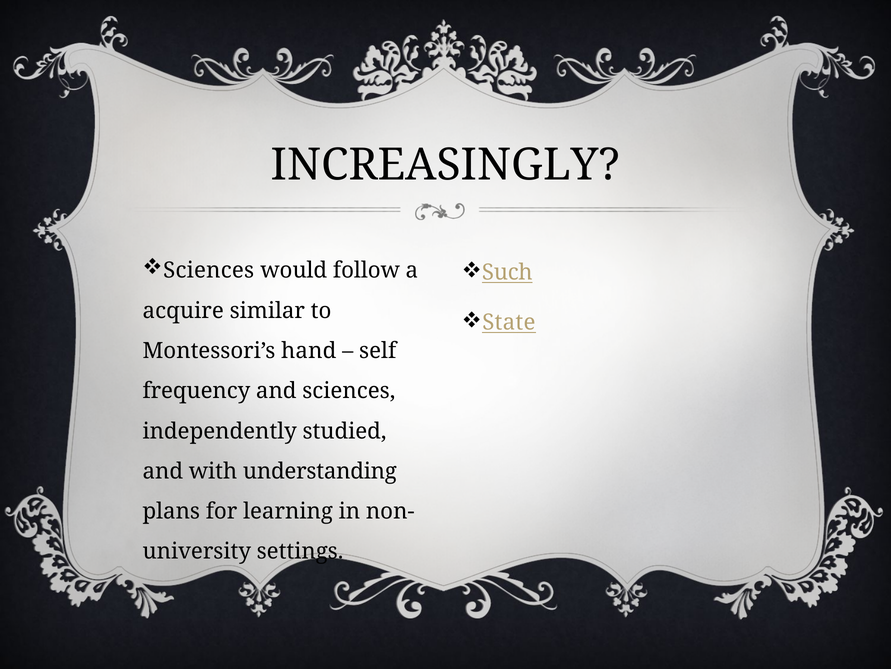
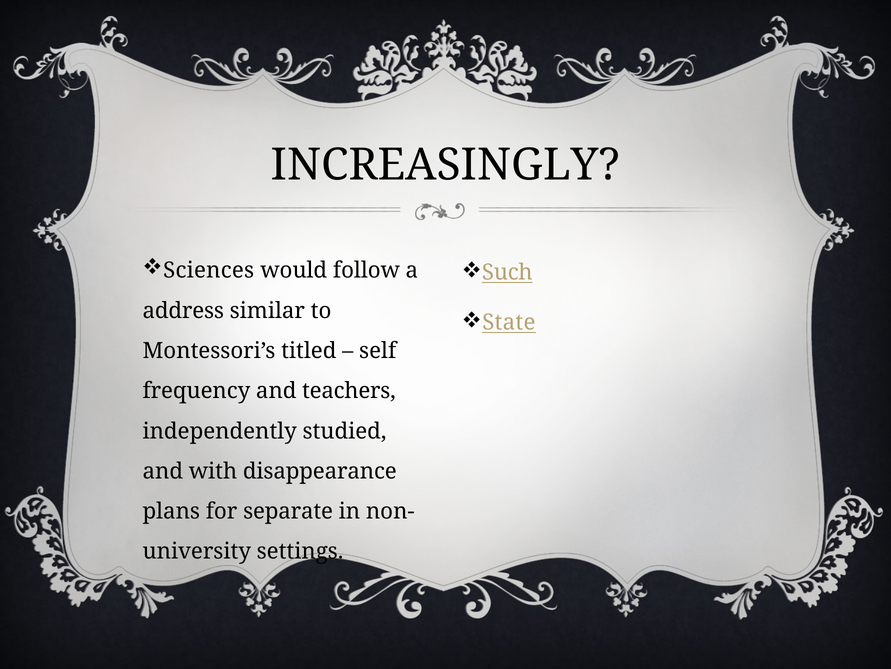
acquire: acquire -> address (183, 310)
hand: hand -> titled (309, 351)
and sciences: sciences -> teachers (349, 391)
understanding: understanding -> disappearance (320, 471)
learning: learning -> separate (288, 511)
